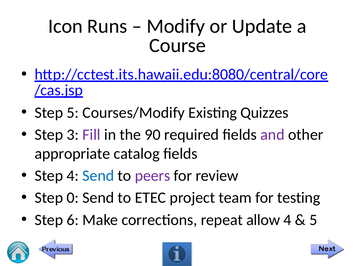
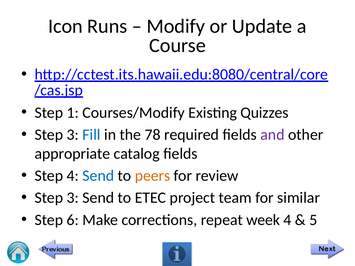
Step 5: 5 -> 1 (73, 113)
Fill colour: purple -> blue (92, 135)
90: 90 -> 78 (153, 135)
peers colour: purple -> orange (152, 176)
0: 0 -> 3 (73, 198)
testing: testing -> similar (299, 198)
allow: allow -> week (263, 220)
